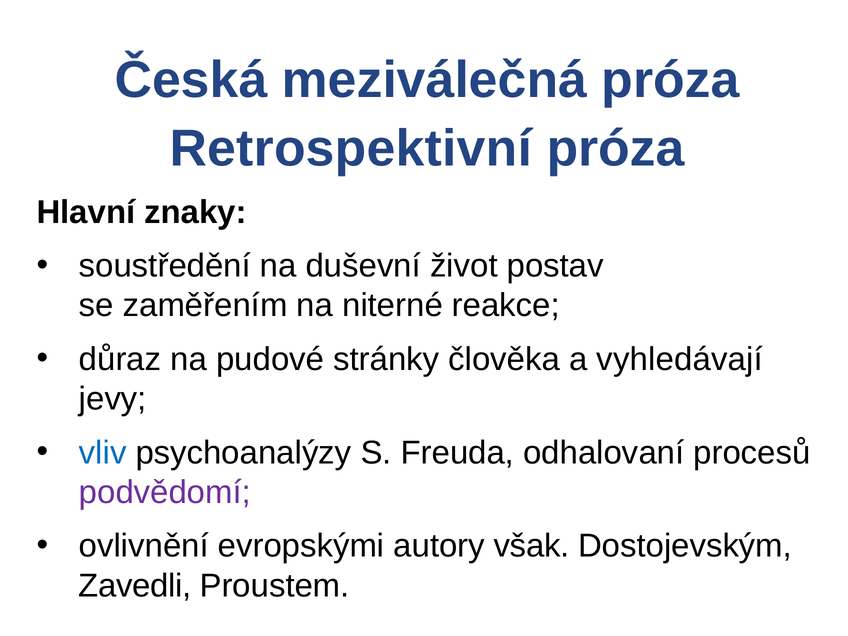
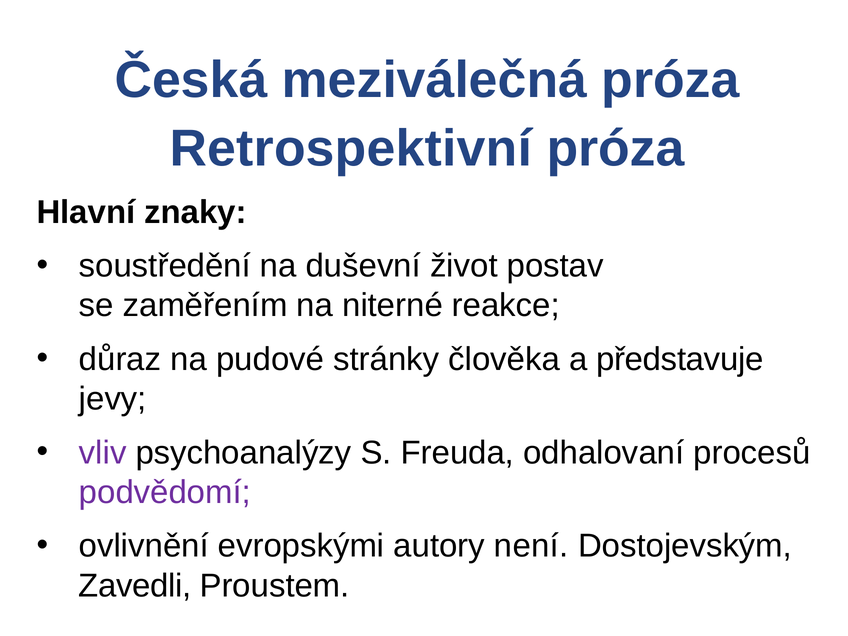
vyhledávají: vyhledávají -> představuje (680, 359)
vliv colour: blue -> purple (103, 453)
však: však -> není (531, 546)
